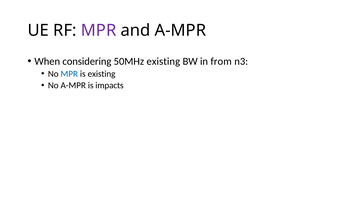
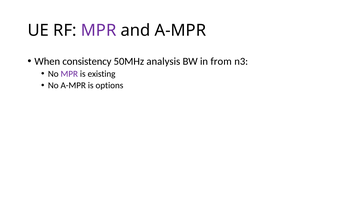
considering: considering -> consistency (87, 61)
50MHz existing: existing -> analysis (163, 61)
MPR colour: blue -> purple (69, 74)
impacts: impacts -> options (109, 85)
